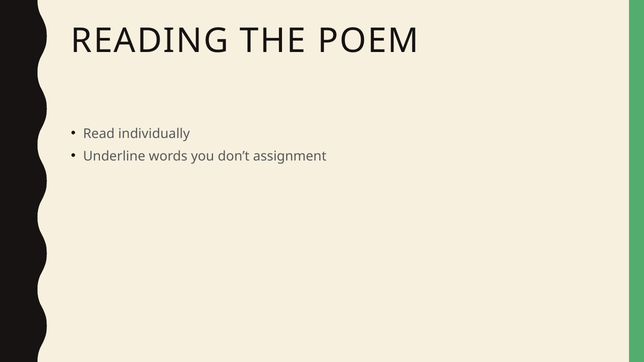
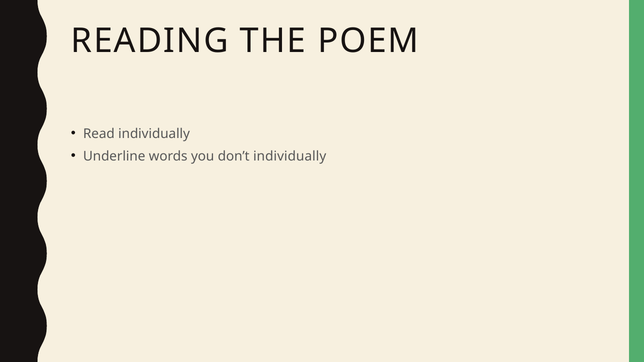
don’t assignment: assignment -> individually (290, 156)
